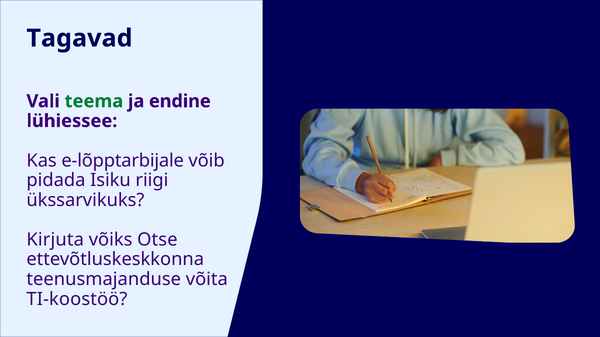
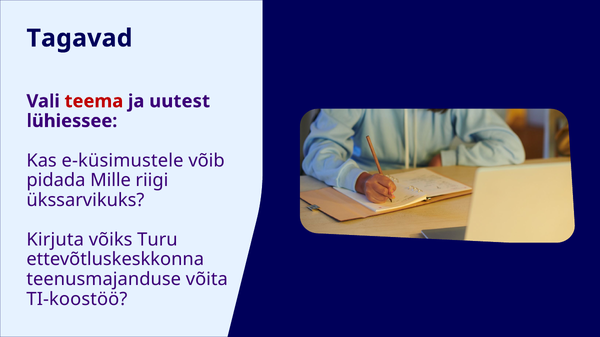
teema colour: green -> red (94, 101)
endine: endine -> uutest (180, 101)
e-lõpptarbijale: e-lõpptarbijale -> e-küsimustele (123, 161)
Isiku: Isiku -> Mille (111, 181)
Otse: Otse -> Turu (157, 240)
